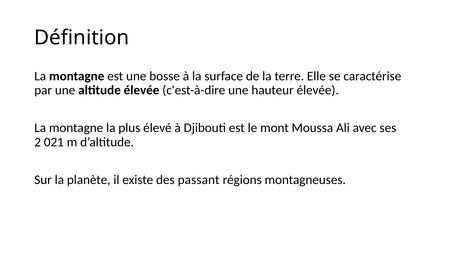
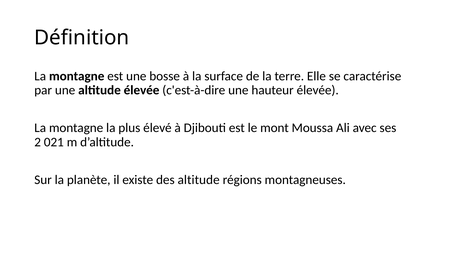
des passant: passant -> altitude (199, 180)
